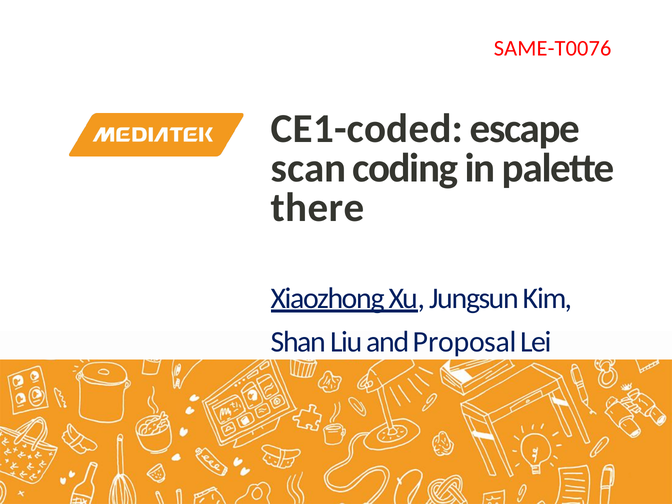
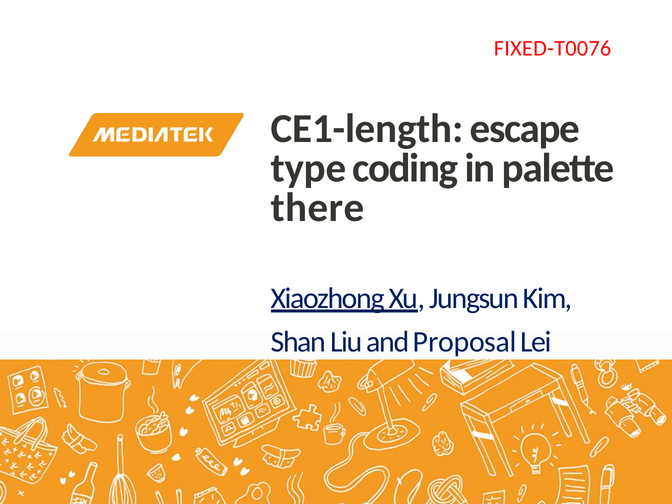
SAME-T0076: SAME-T0076 -> FIXED-T0076 (553, 48)
CE1-coded: CE1-coded -> CE1-length (367, 129)
scan: scan -> type (309, 168)
